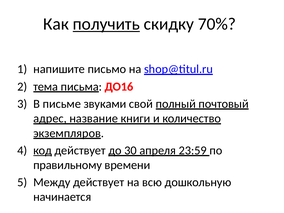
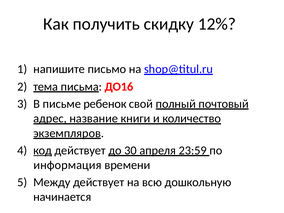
получить underline: present -> none (106, 24)
70%: 70% -> 12% (217, 24)
звуками: звуками -> ребенок (105, 104)
правильному: правильному -> информация (68, 165)
